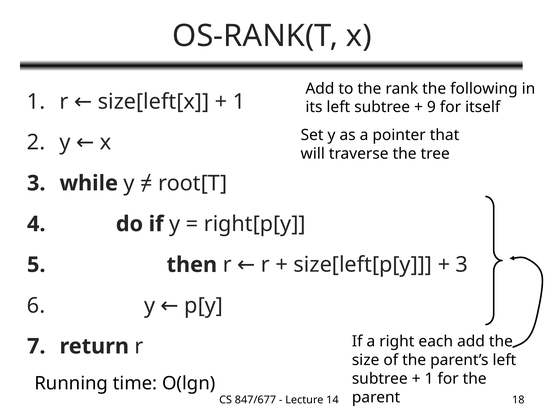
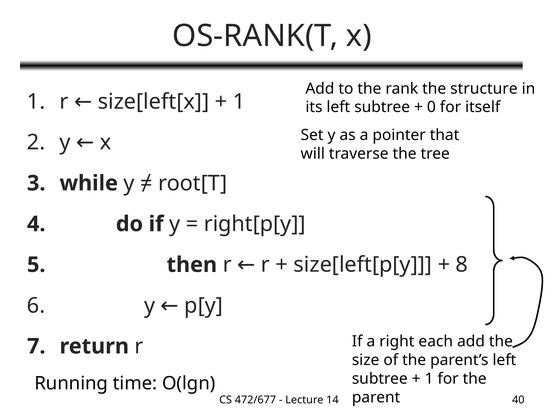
following: following -> structure (484, 89)
9: 9 -> 0 (431, 107)
3: 3 -> 8 (462, 265)
847/677: 847/677 -> 472/677 (255, 400)
18: 18 -> 40 (518, 400)
